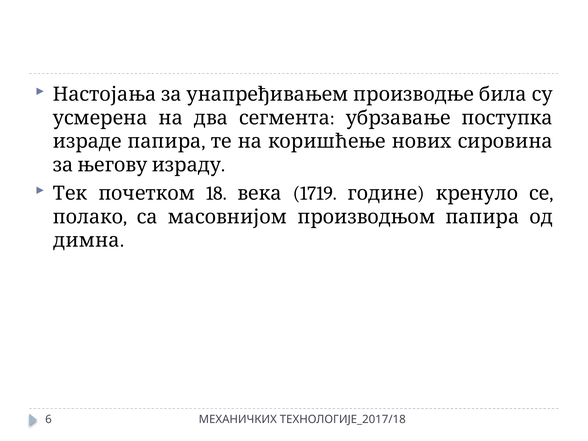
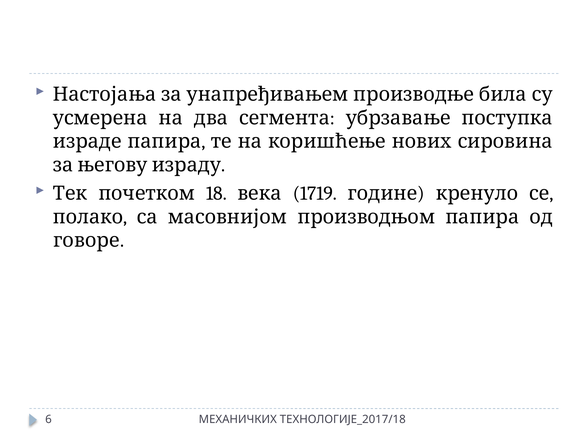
димна: димна -> говоре (86, 240)
